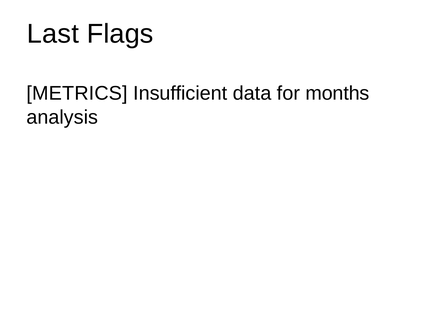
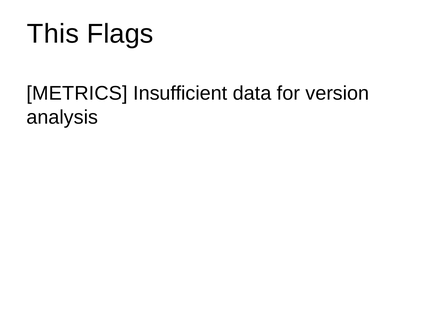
Last: Last -> This (53, 34)
months: months -> version (337, 93)
